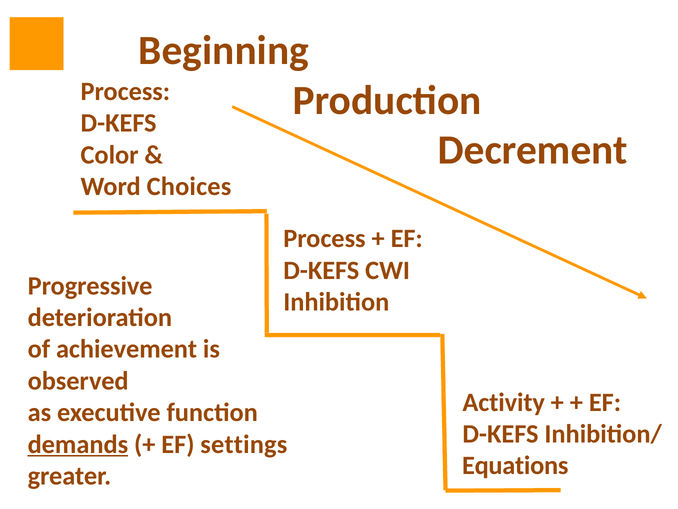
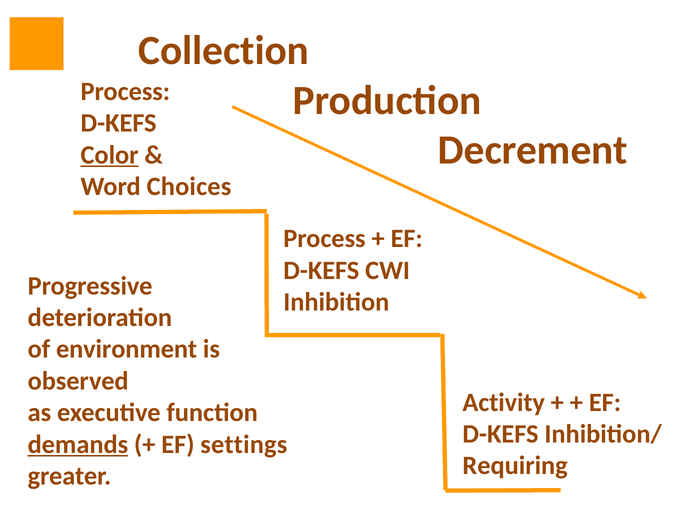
Beginning: Beginning -> Collection (224, 51)
Color underline: none -> present (110, 155)
achievement: achievement -> environment (127, 349)
Equations: Equations -> Requiring (515, 465)
